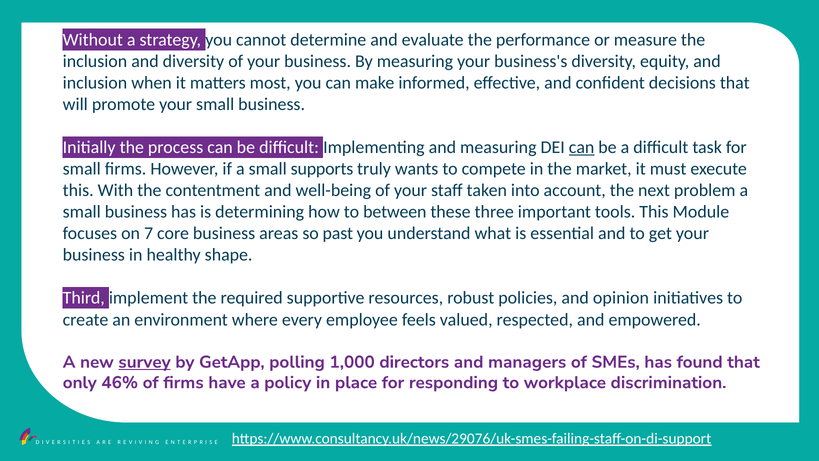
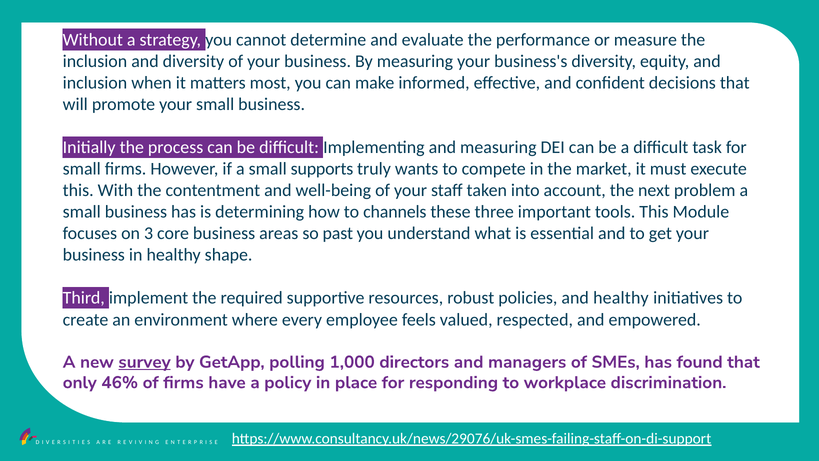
can underline: present -> none (582, 147)
between: between -> channels (395, 212)
7: 7 -> 3 (149, 233)
and opinion: opinion -> healthy (621, 298)
